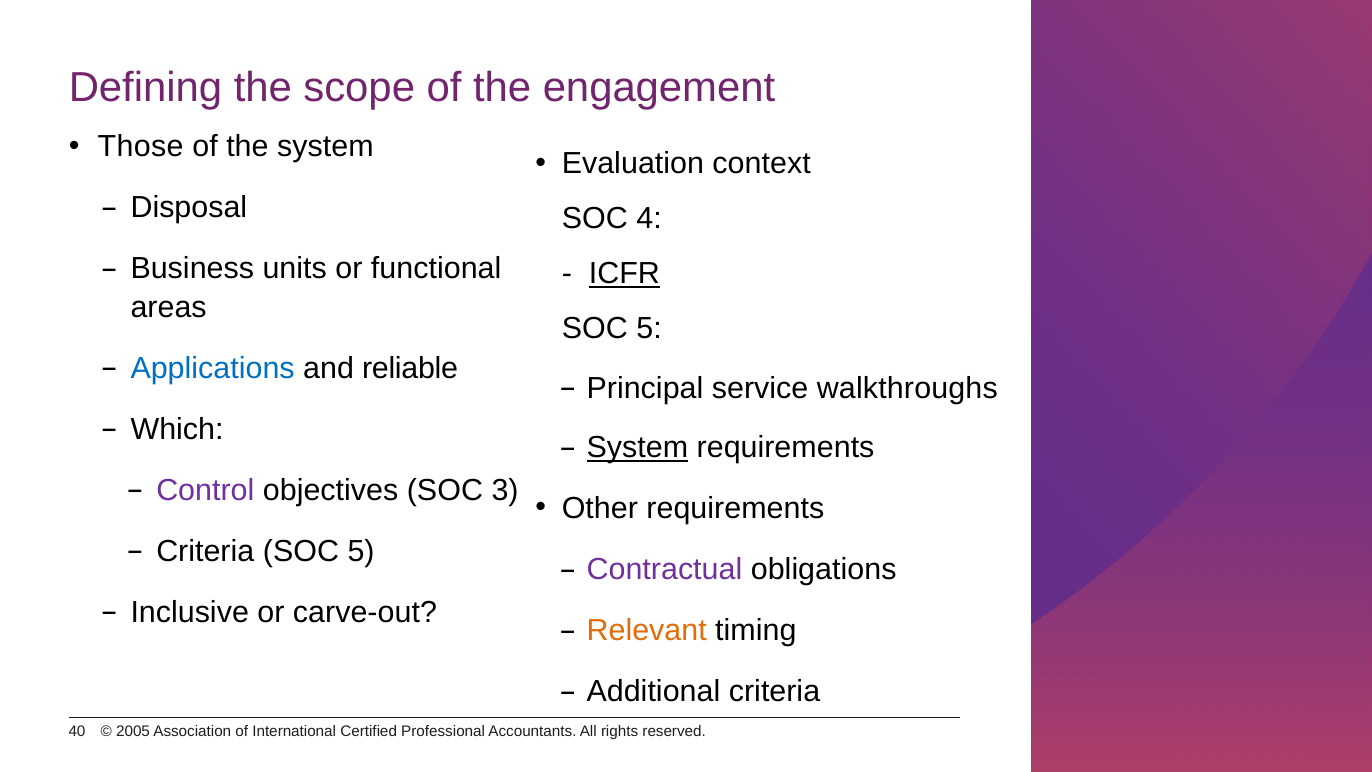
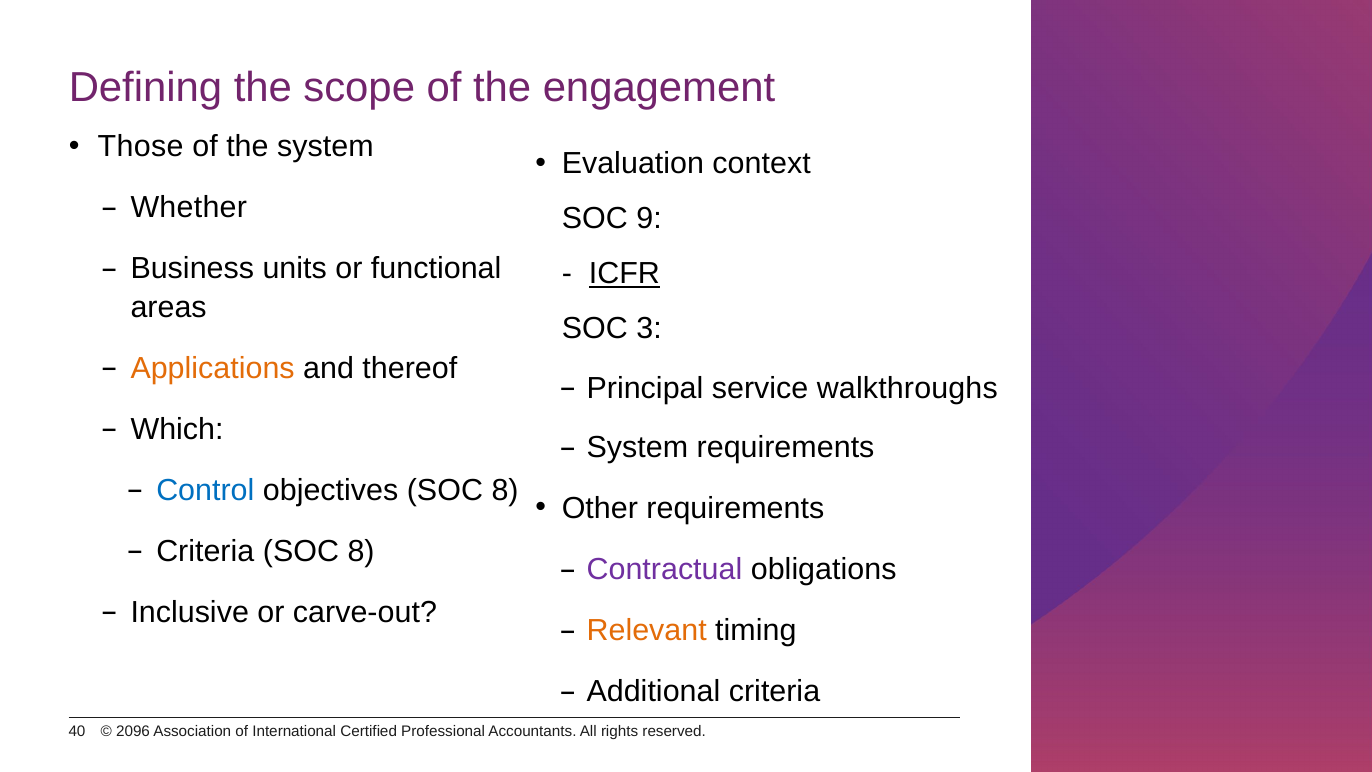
Disposal: Disposal -> Whether (189, 208)
4: 4 -> 9 (649, 219)
5: 5 -> 3 (649, 329)
Applications colour: blue -> orange (213, 368)
reliable: reliable -> thereof (410, 368)
System underline: present -> none (637, 447)
Control colour: purple -> blue (205, 490)
objectives SOC 3: 3 -> 8 (505, 490)
Criteria SOC 5: 5 -> 8 (361, 551)
2005: 2005 -> 2096 (133, 731)
